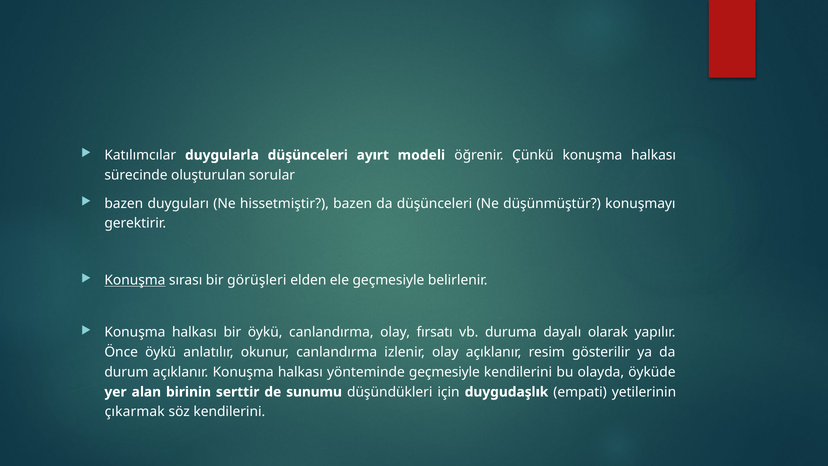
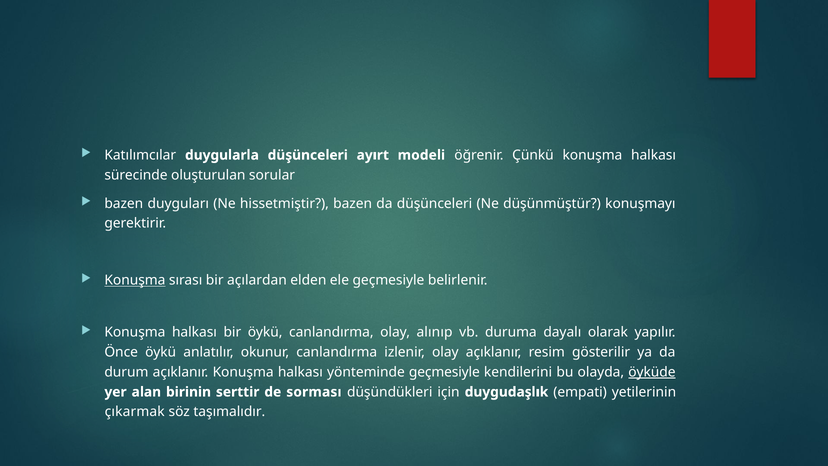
görüşleri: görüşleri -> açılardan (257, 280)
fırsatı: fırsatı -> alınıp (435, 332)
öyküde underline: none -> present (652, 372)
sunumu: sunumu -> sorması (314, 392)
söz kendilerini: kendilerini -> taşımalıdır (229, 412)
